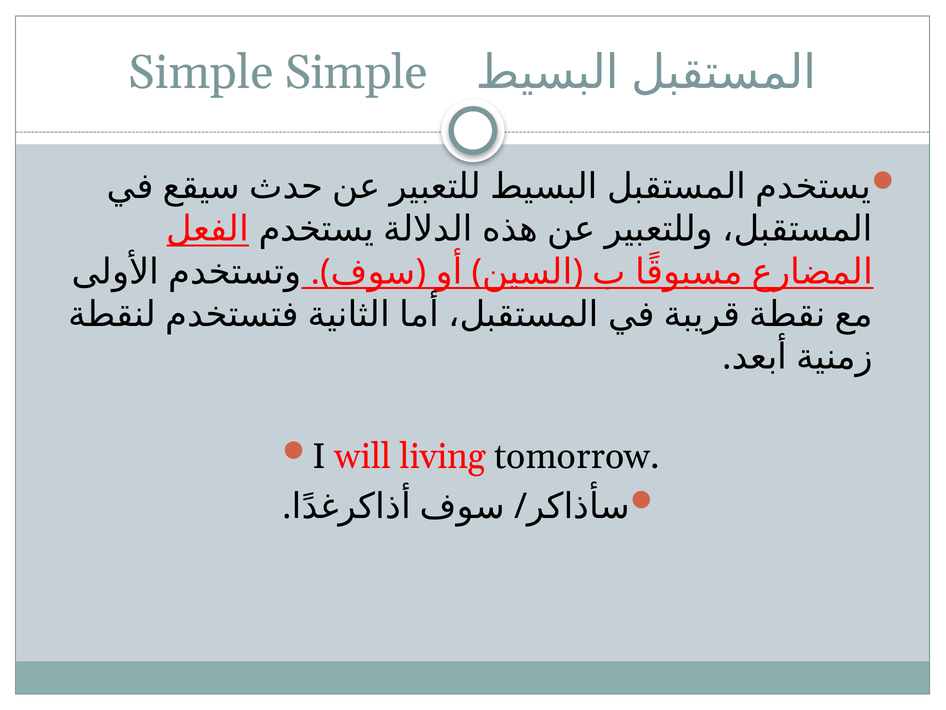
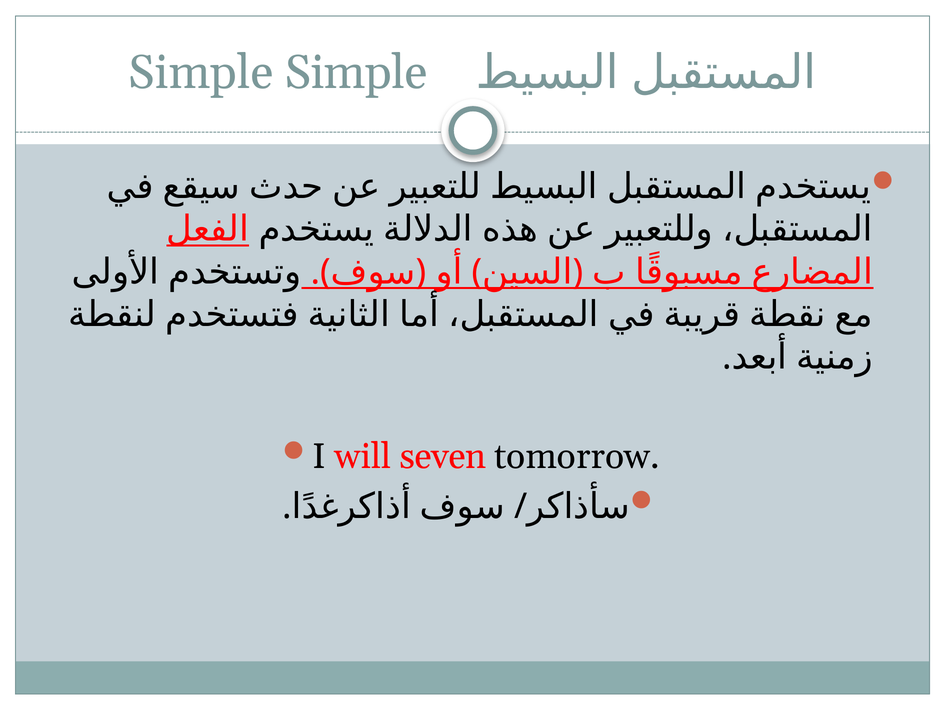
living: living -> seven (443, 456)
